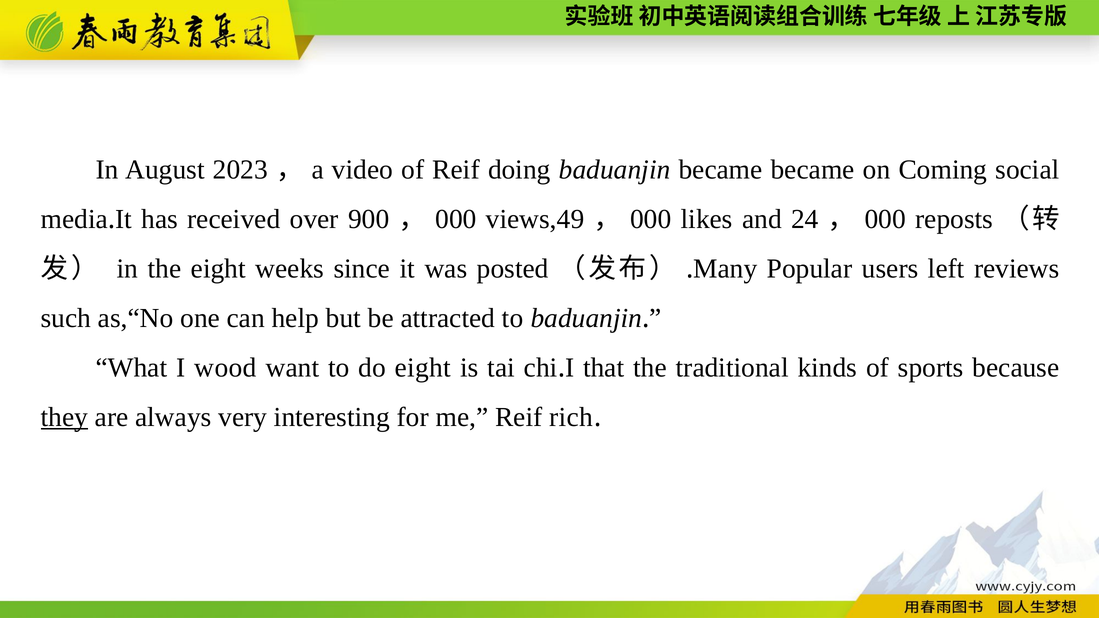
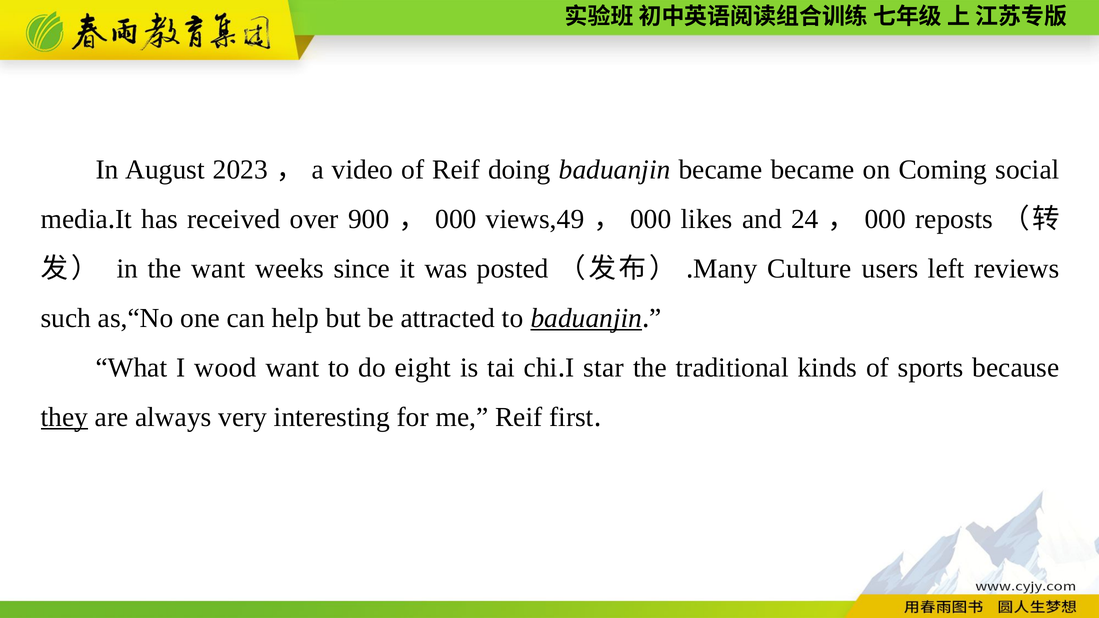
the eight: eight -> want (218, 269)
Popular: Popular -> Culture (809, 269)
baduanjin underline: none -> present (586, 318)
that: that -> star (604, 368)
rich: rich -> first (571, 417)
